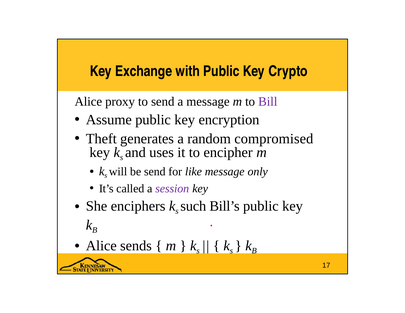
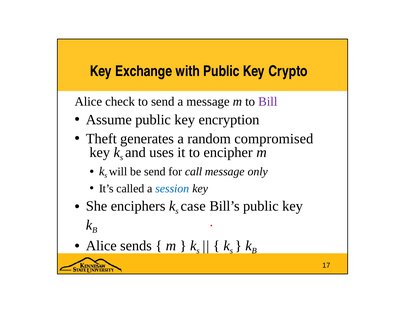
proxy: proxy -> check (120, 102)
like: like -> call (194, 172)
session colour: purple -> blue (172, 189)
such: such -> case (193, 206)
